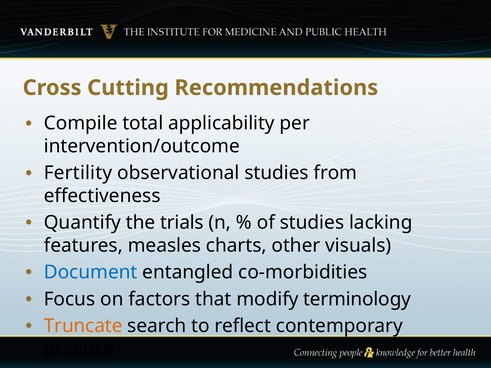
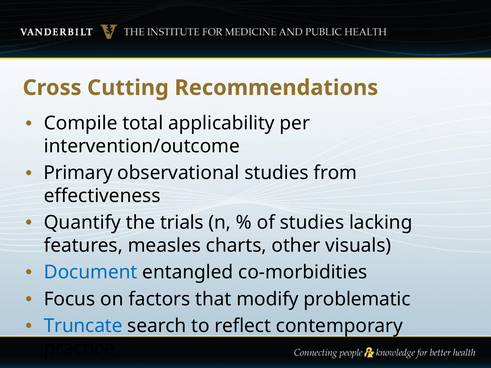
Fertility: Fertility -> Primary (78, 173)
terminology: terminology -> problematic (357, 299)
Truncate colour: orange -> blue (83, 326)
